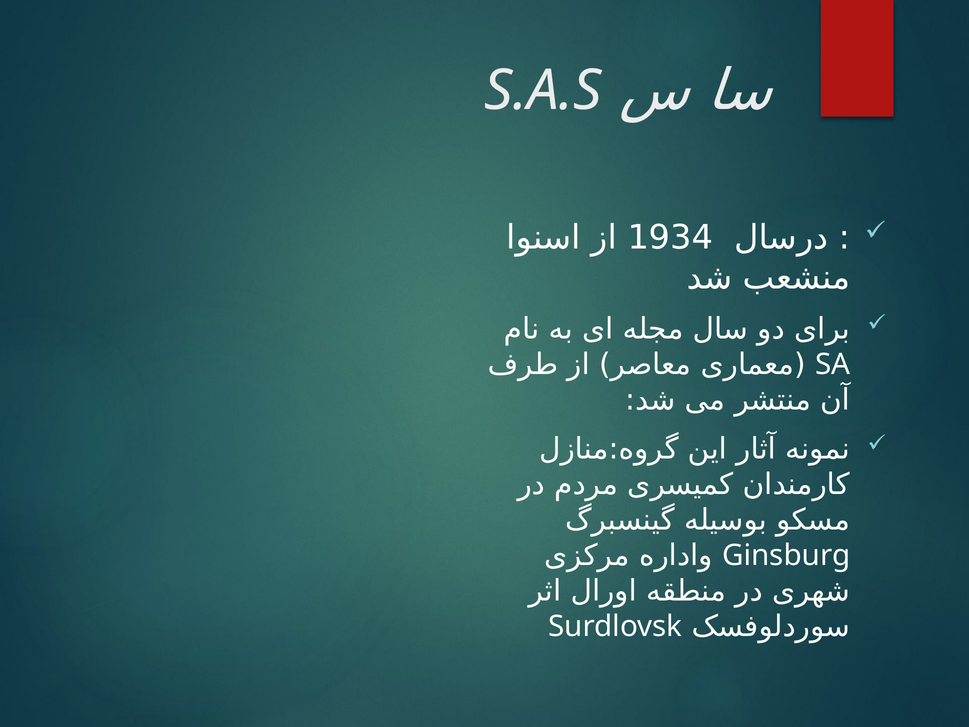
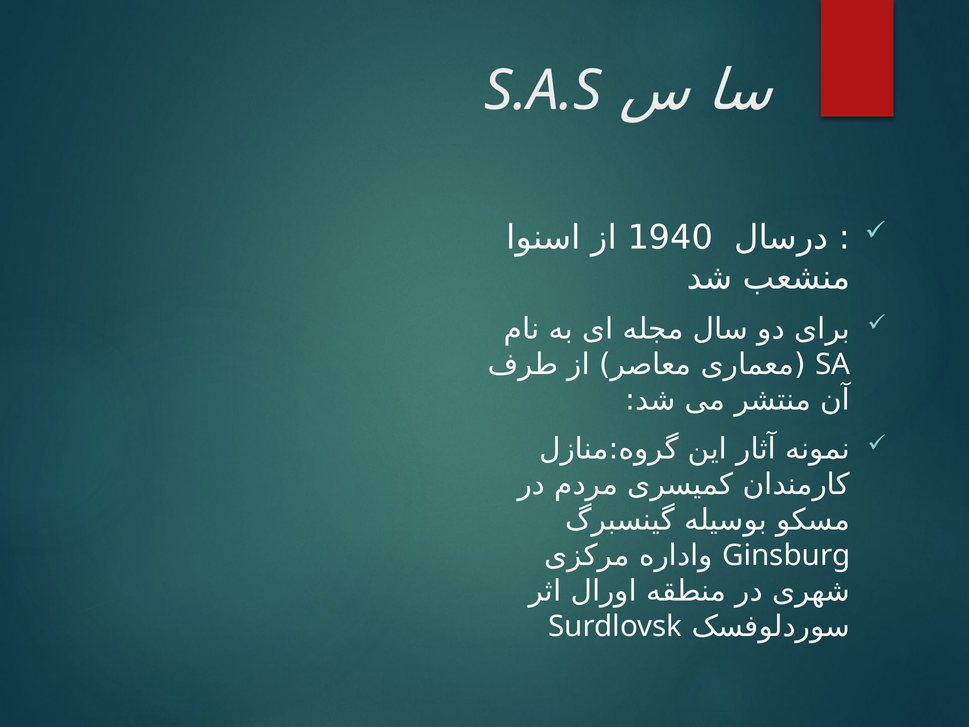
1934: 1934 -> 1940 (670, 237)
